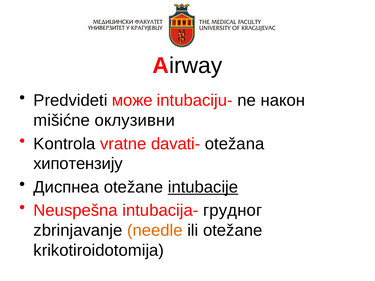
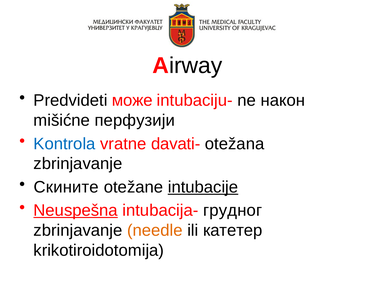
оклузивни: оклузивни -> перфузији (135, 121)
Kontrola colour: black -> blue (64, 144)
хипотензију: хипотензију -> zbrinjavanje (78, 164)
Диспнеа: Диспнеа -> Скините (66, 187)
Neuspešna underline: none -> present (76, 211)
ili otežane: otežane -> катетер (233, 231)
